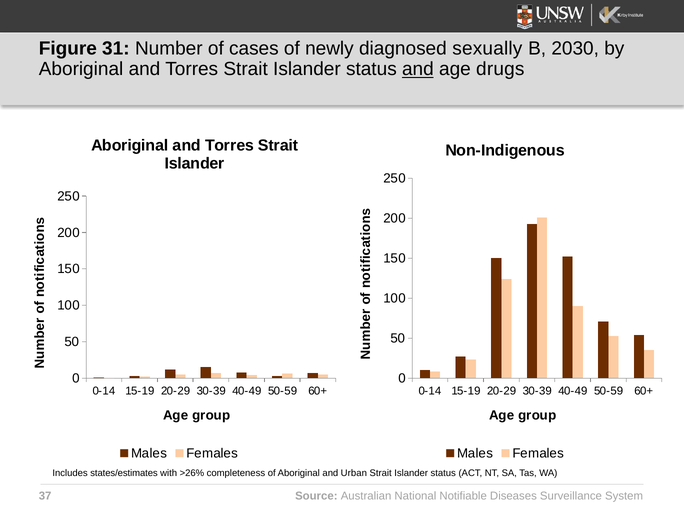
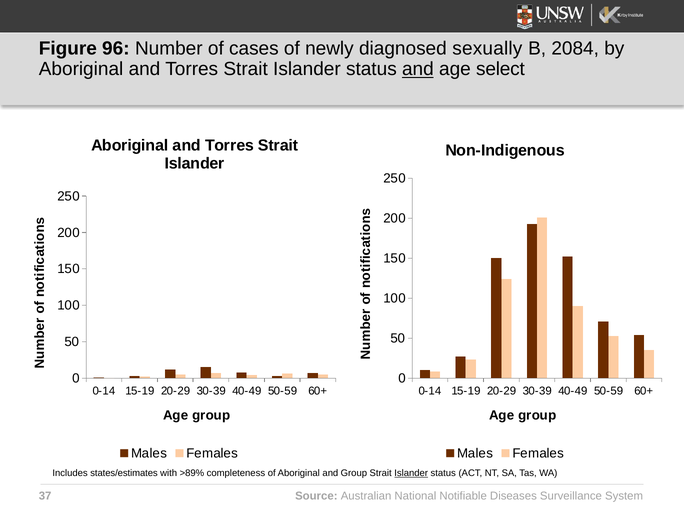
31: 31 -> 96 (116, 49)
2030: 2030 -> 2084 (575, 49)
drugs: drugs -> select (500, 69)
>26%: >26% -> >89% (192, 473)
and Urban: Urban -> Group (354, 473)
Islander underline: none -> present (411, 473)
